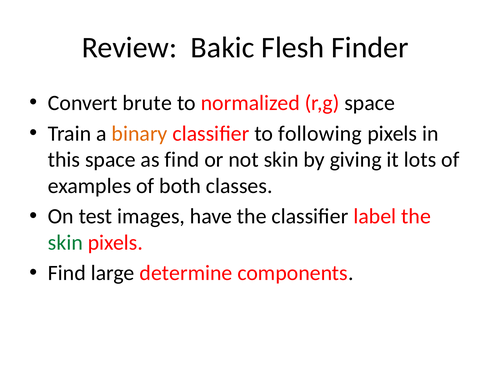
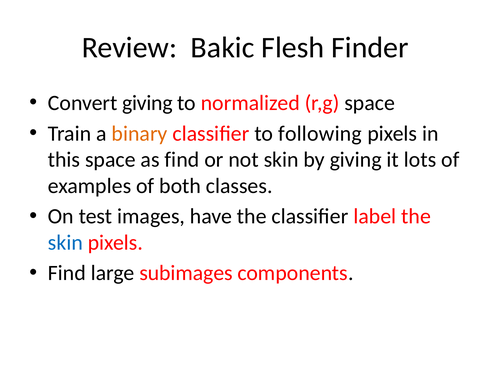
Convert brute: brute -> giving (147, 103)
skin colour: green -> blue (65, 243)
determine: determine -> subimages (186, 273)
